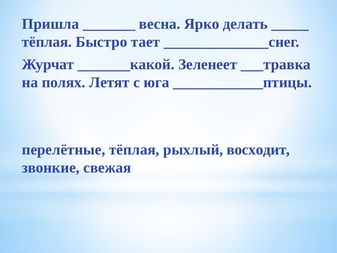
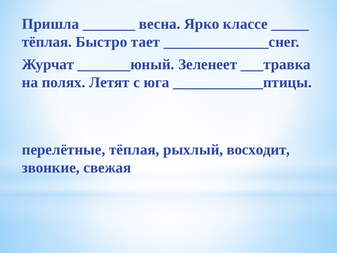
делать: делать -> классе (245, 24)
_______какой: _______какой -> _______юный (126, 64)
